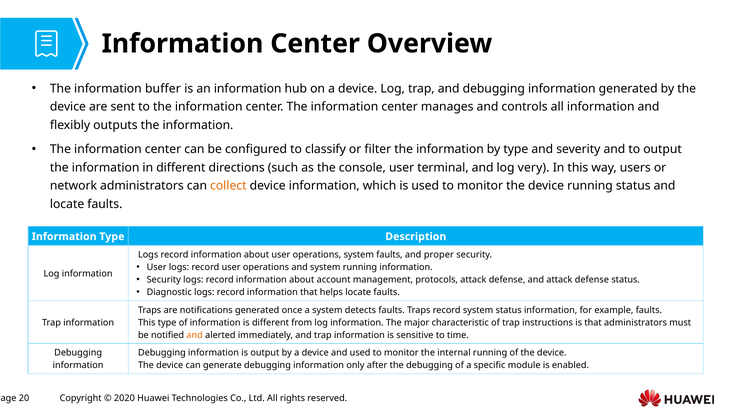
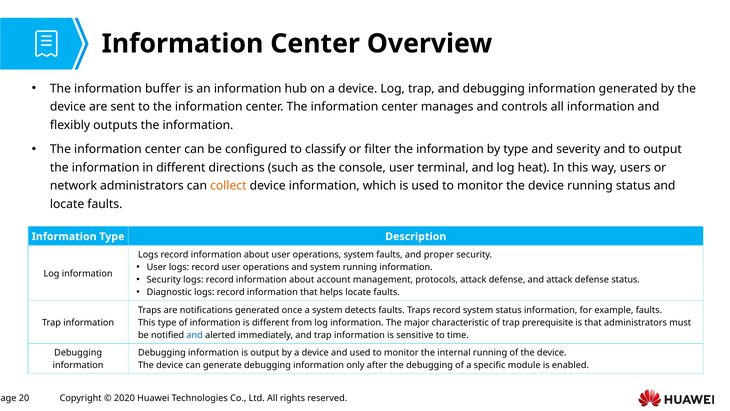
very: very -> heat (534, 168)
instructions: instructions -> prerequisite (548, 322)
and colour: orange -> blue (195, 335)
